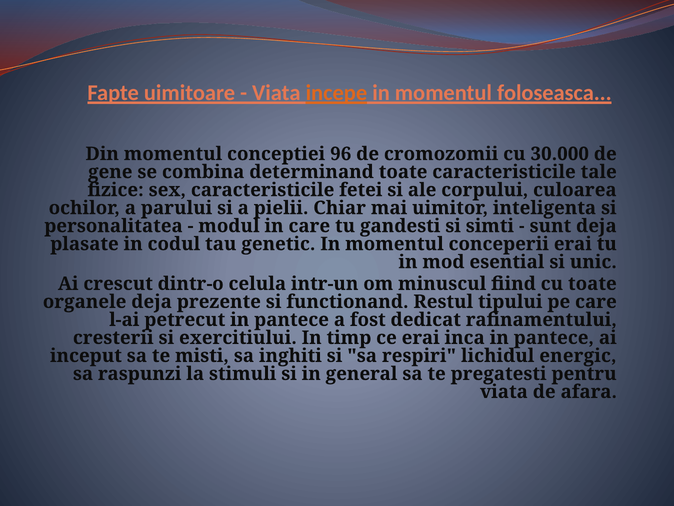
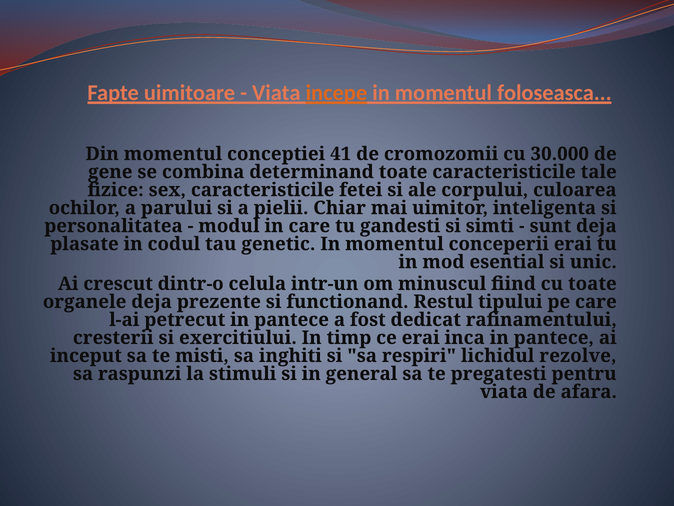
96: 96 -> 41 (341, 154)
energic: energic -> rezolve (578, 355)
